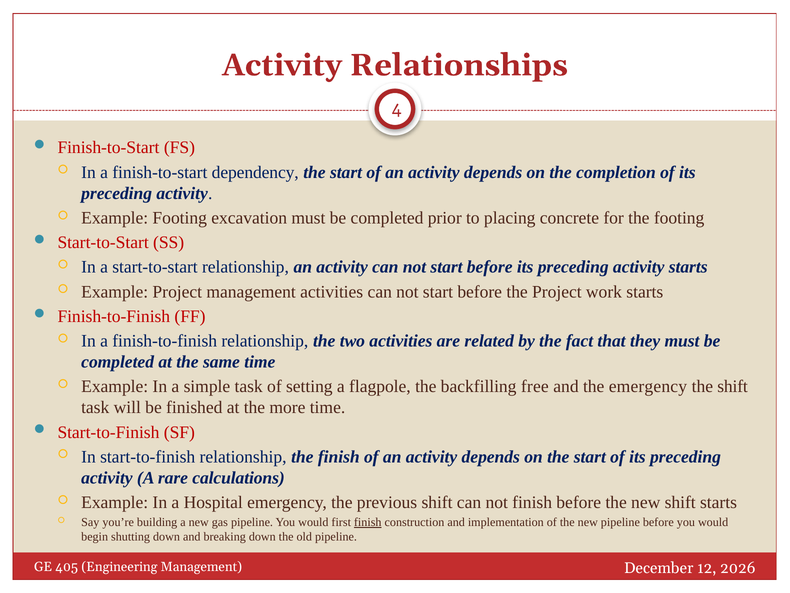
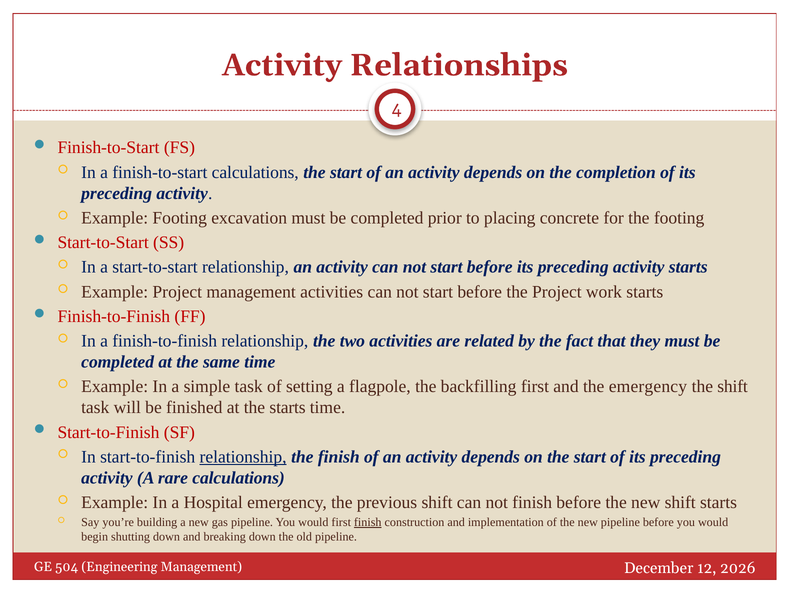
finish-to-start dependency: dependency -> calculations (255, 172)
backfilling free: free -> first (535, 386)
the more: more -> starts (288, 407)
relationship underline: none -> present (243, 456)
405: 405 -> 504 (67, 567)
